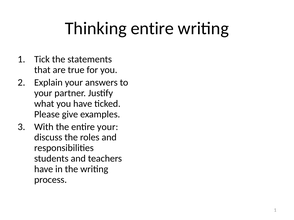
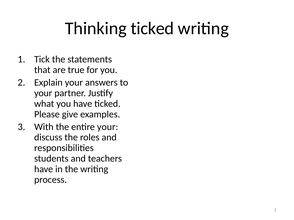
Thinking entire: entire -> ticked (152, 28)
